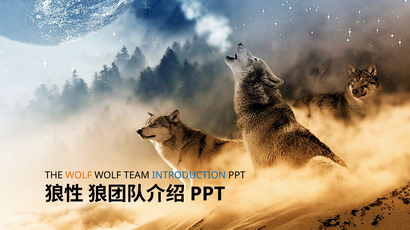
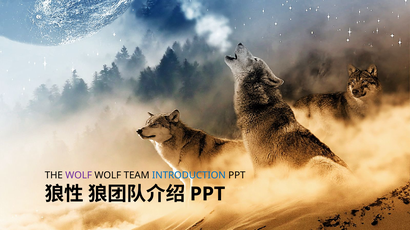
WOLF colour: orange -> purple (79, 176)
